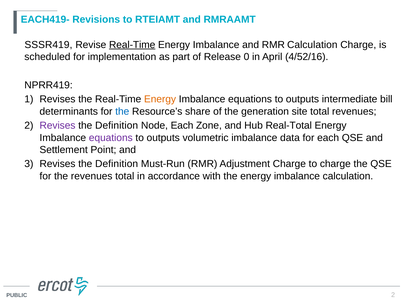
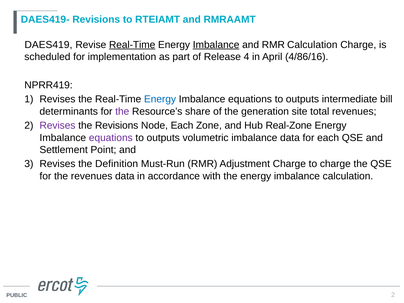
EACH419-: EACH419- -> DAES419- (45, 20)
SSSR419: SSSR419 -> DAES419 (48, 45)
Imbalance underline: none -> present (216, 45)
0: 0 -> 4 (247, 57)
4/52/16: 4/52/16 -> 4/86/16 (307, 57)
Energy colour: orange -> blue (160, 99)
the colour: blue -> purple (122, 111)
Definition: Definition -> Revisions (117, 126)
Real-Total: Real-Total -> Real-Zone (289, 126)
revenues total: total -> data (125, 176)
